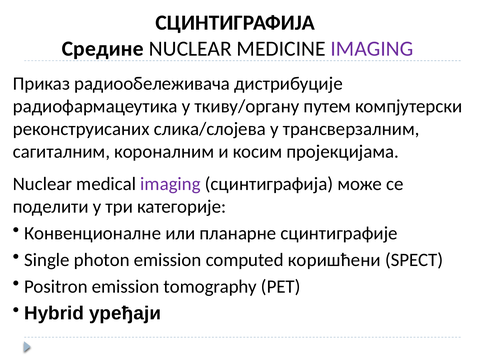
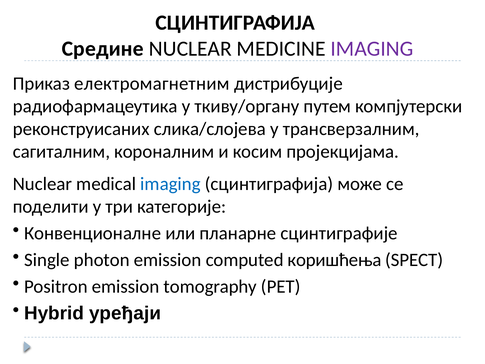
радиоoбелeживaча: радиоoбелeживaча -> електромагнетним (152, 84)
imaging colour: purple -> blue (170, 184)
коришћени: коришћени -> коришћења (334, 260)
